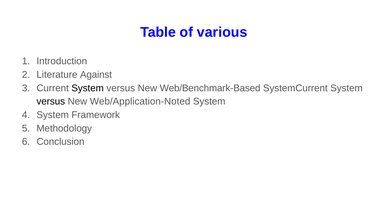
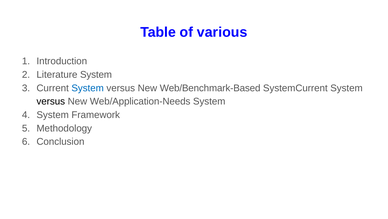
Literature Against: Against -> System (96, 74)
System colour: black -> blue (88, 88)
Web/Application-Noted: Web/Application-Noted -> Web/Application-Needs (140, 101)
